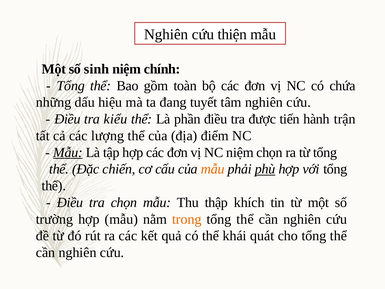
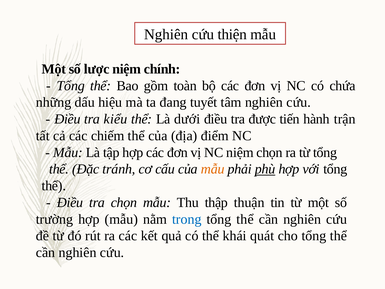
sinh: sinh -> lược (97, 69)
phần: phần -> dưới (187, 119)
lượng: lượng -> chiếm (108, 136)
Mẫu underline: present -> none (68, 152)
chiến: chiến -> tránh (119, 169)
khích: khích -> thuận (249, 202)
trong colour: orange -> blue (187, 219)
